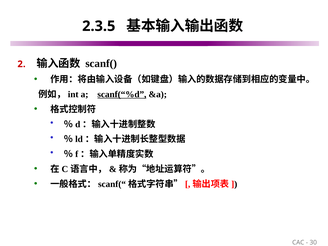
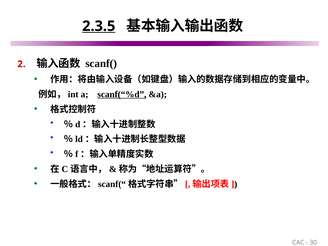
2.3.5 underline: none -> present (99, 26)
